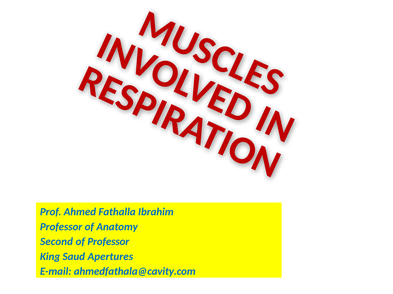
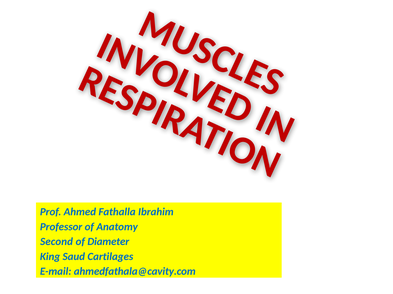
of Professor: Professor -> Diameter (108, 242)
Apertures: Apertures -> Cartilages (110, 257)
